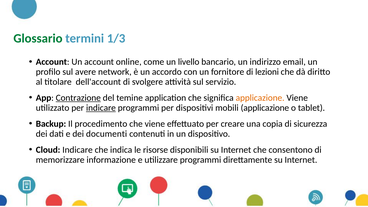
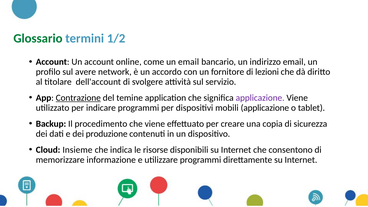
1/3: 1/3 -> 1/2 (116, 38)
un livello: livello -> email (189, 62)
applicazione colour: orange -> purple (260, 98)
indicare underline: present -> none (101, 108)
documenti: documenti -> produzione (107, 134)
Cloud Indicare: Indicare -> Insieme (77, 150)
